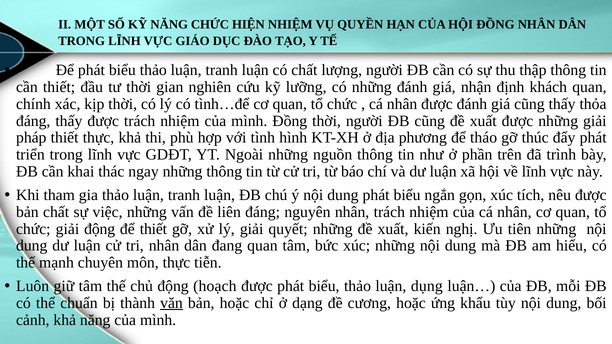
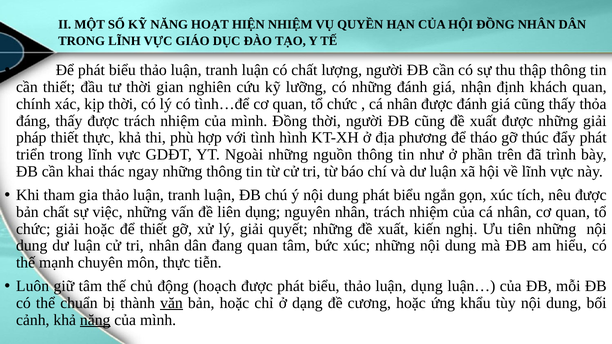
NĂNG CHỨC: CHỨC -> HOẠT (210, 25)
liên đáng: đáng -> dụng (263, 212)
giải động: động -> hoặc (100, 229)
năng underline: none -> present (95, 320)
